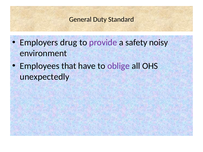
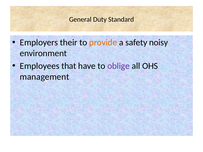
drug: drug -> their (69, 43)
provide colour: purple -> orange (103, 43)
unexpectedly: unexpectedly -> management (45, 77)
